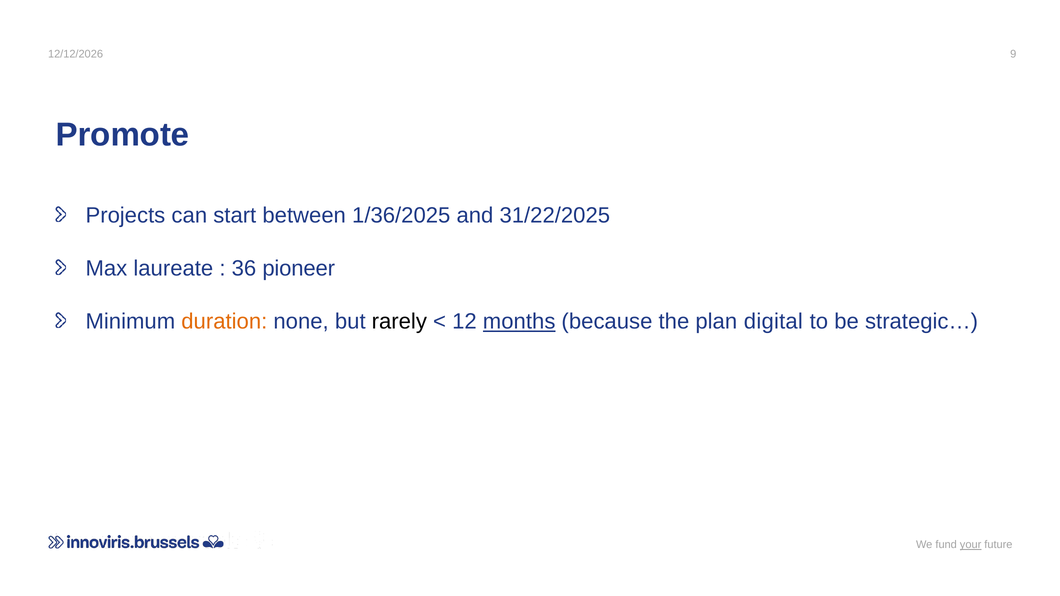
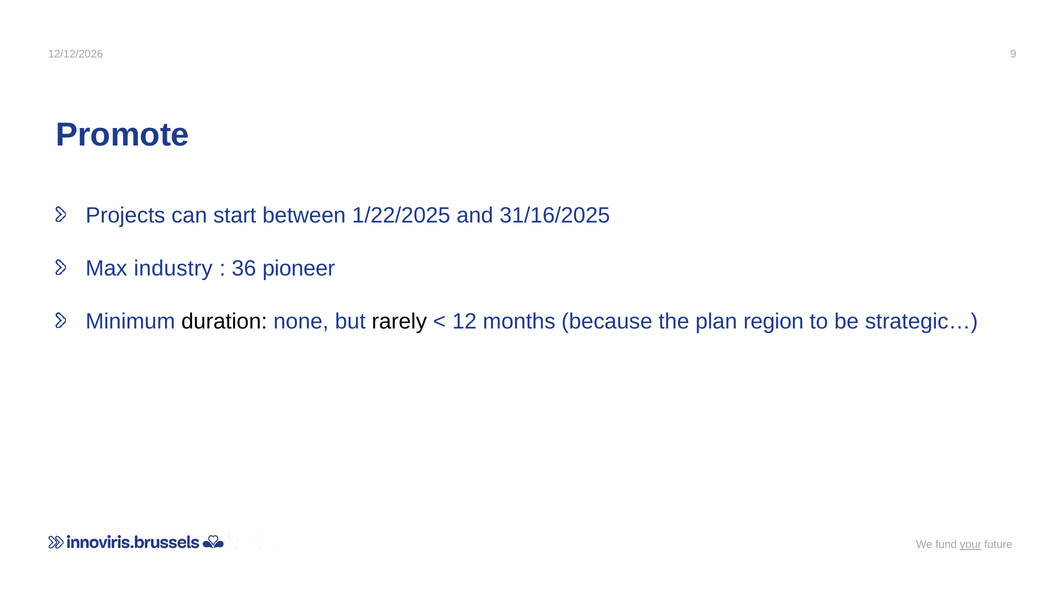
1/36/2025: 1/36/2025 -> 1/22/2025 (401, 216)
31/22/2025: 31/22/2025 -> 31/16/2025 (555, 216)
laureate: laureate -> industry (173, 269)
duration colour: orange -> black (224, 322)
months underline: present -> none (519, 322)
digital: digital -> region (774, 322)
